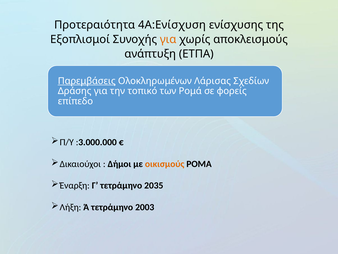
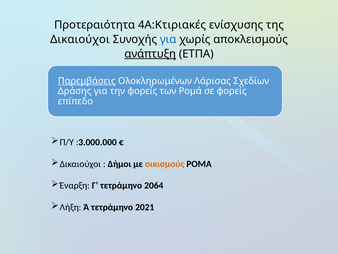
4Α:Ενίσχυση: 4Α:Ενίσχυση -> 4Α:Κτιριακές (172, 25)
Εξοπλισμοί: Εξοπλισμοί -> Δικαιούχοι (80, 39)
για colour: orange -> blue (168, 39)
ανάπτυξη underline: none -> present (150, 54)
την τοπικό: τοπικό -> φορείς (142, 91)
2035: 2035 -> 2064 (154, 185)
2003: 2003 -> 2021 (145, 207)
